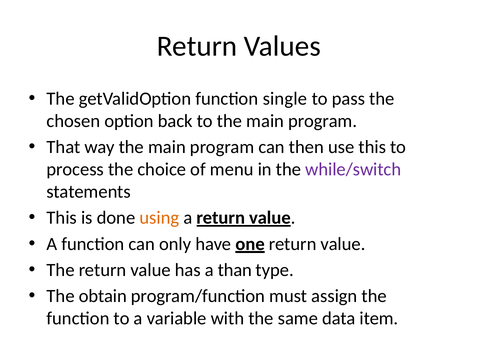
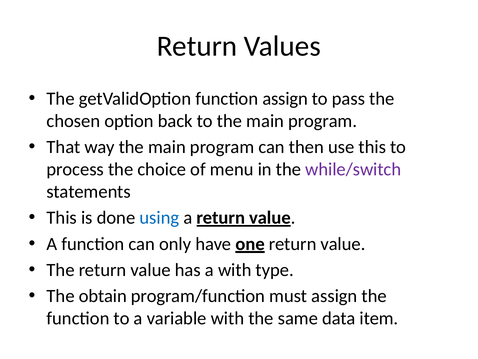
function single: single -> assign (285, 98)
using colour: orange -> blue (159, 218)
a than: than -> with (235, 270)
